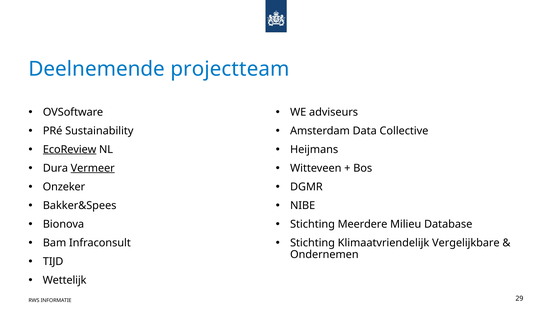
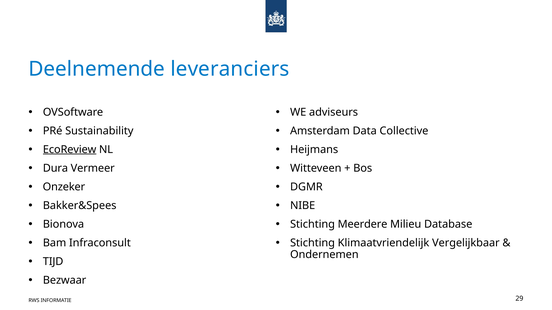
projectteam: projectteam -> leveranciers (230, 69)
Vermeer underline: present -> none (93, 168)
Vergelijkbare: Vergelijkbare -> Vergelijkbaar (466, 243)
Wettelijk: Wettelijk -> Bezwaar (65, 281)
